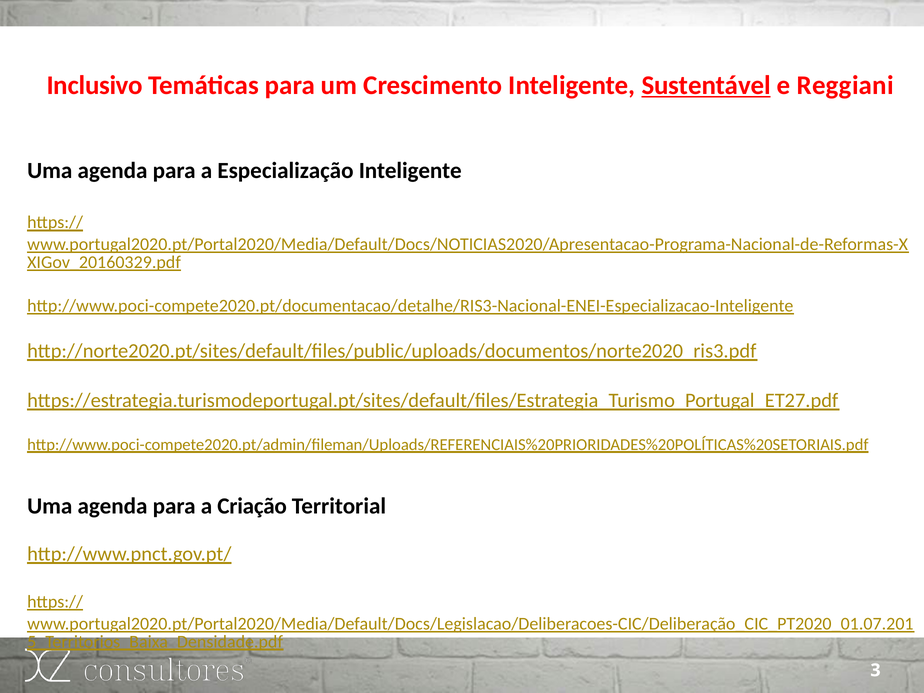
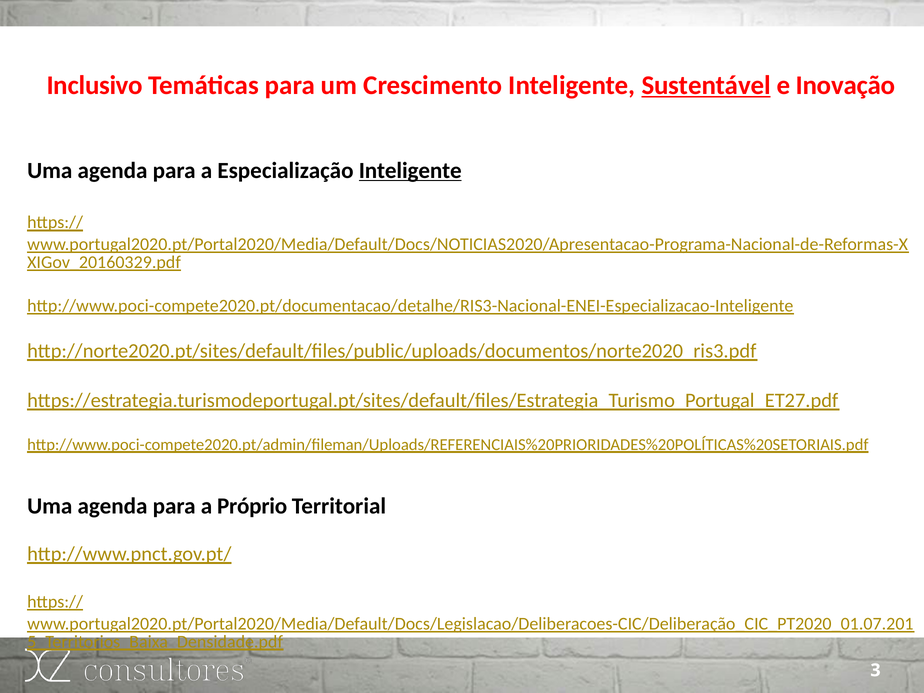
Reggiani: Reggiani -> Inovação (846, 85)
Inteligente underline: none -> present (410, 171)
Criação: Criação -> Próprio (252, 506)
